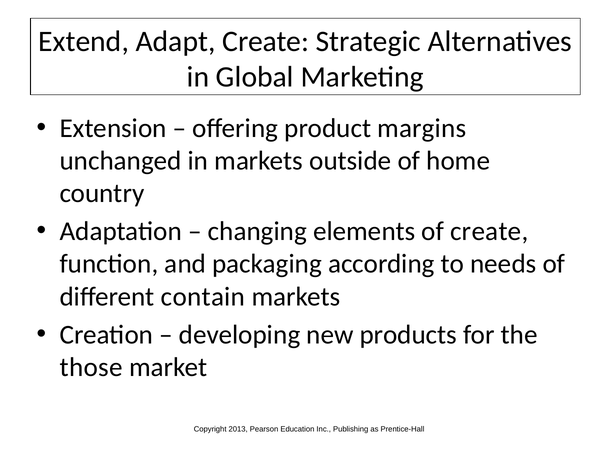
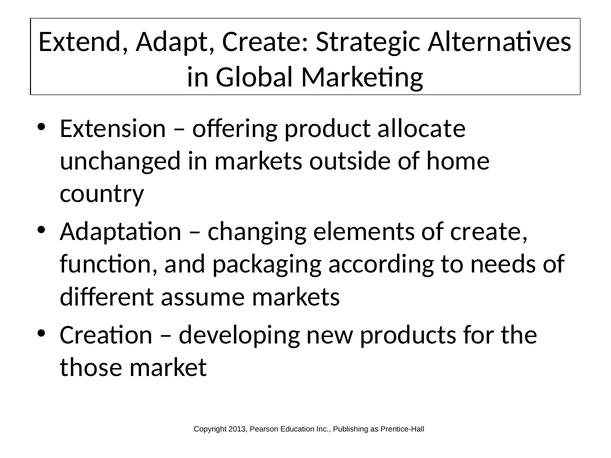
margins: margins -> allocate (422, 128)
contain: contain -> assume (203, 297)
